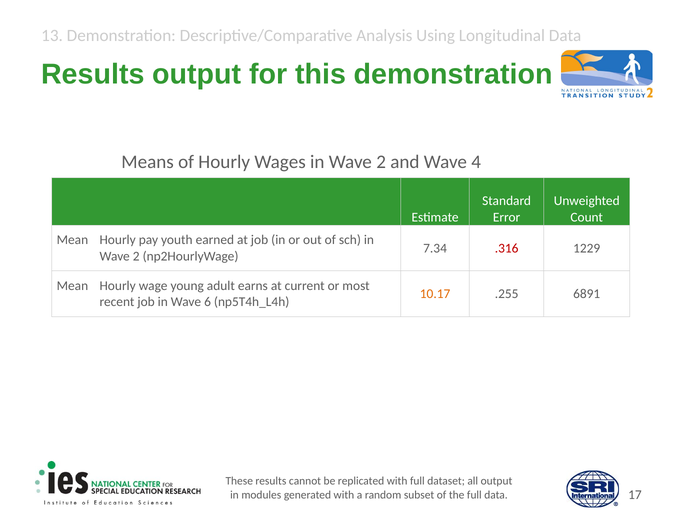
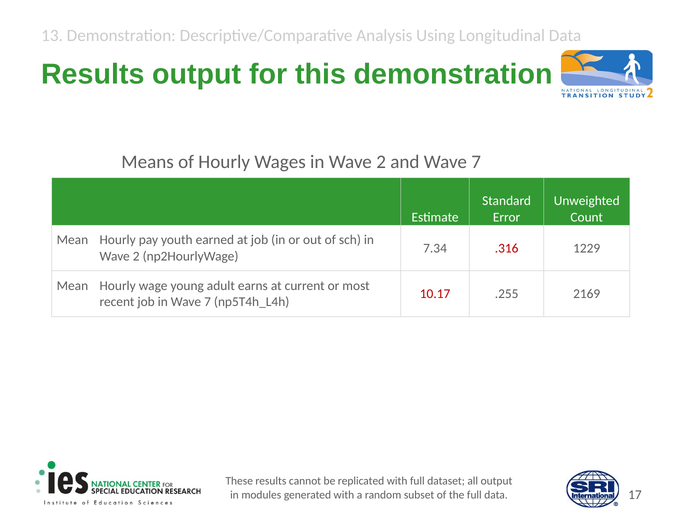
and Wave 4: 4 -> 7 (476, 162)
10.17 colour: orange -> red (435, 293)
6891: 6891 -> 2169 (587, 293)
in Wave 6: 6 -> 7 (208, 302)
